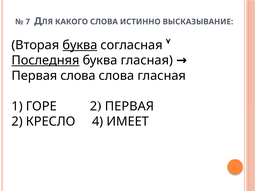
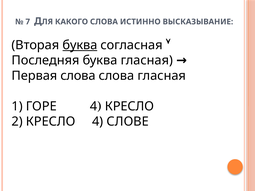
Последняя underline: present -> none (45, 60)
ГОРЕ 2: 2 -> 4 (93, 106)
ПЕРВАЯ: ПЕРВАЯ -> КРЕСЛО (130, 106)
ИМЕЕТ: ИМЕЕТ -> СЛОВЕ (128, 122)
